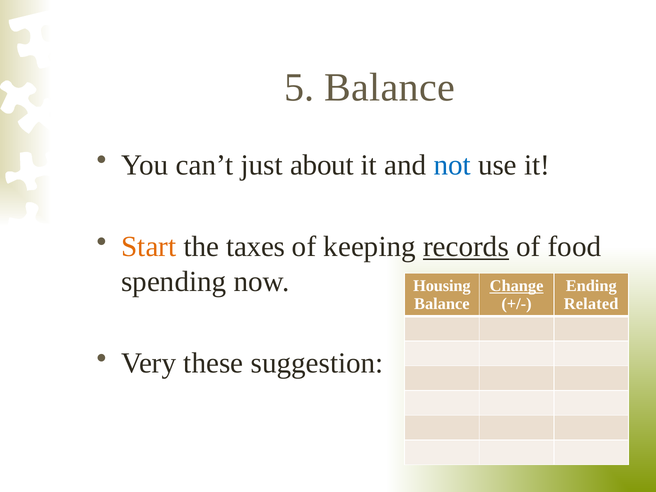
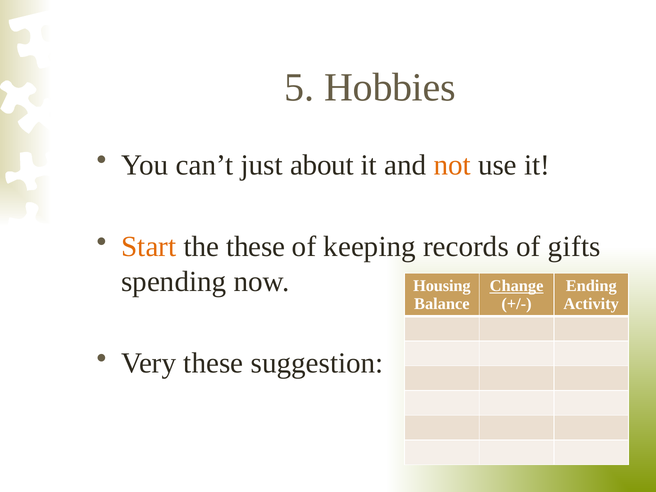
5 Balance: Balance -> Hobbies (390, 88)
not colour: blue -> orange (452, 165)
the taxes: taxes -> these (256, 247)
records underline: present -> none (466, 247)
food: food -> gifts (574, 247)
Related: Related -> Activity (591, 304)
